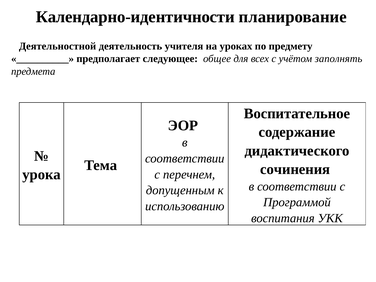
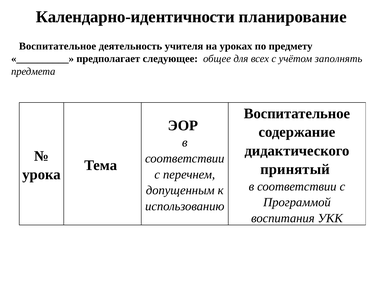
Деятельностной: Деятельностной -> Воспитательное (58, 46)
сочинения: сочинения -> принятый (295, 169)
